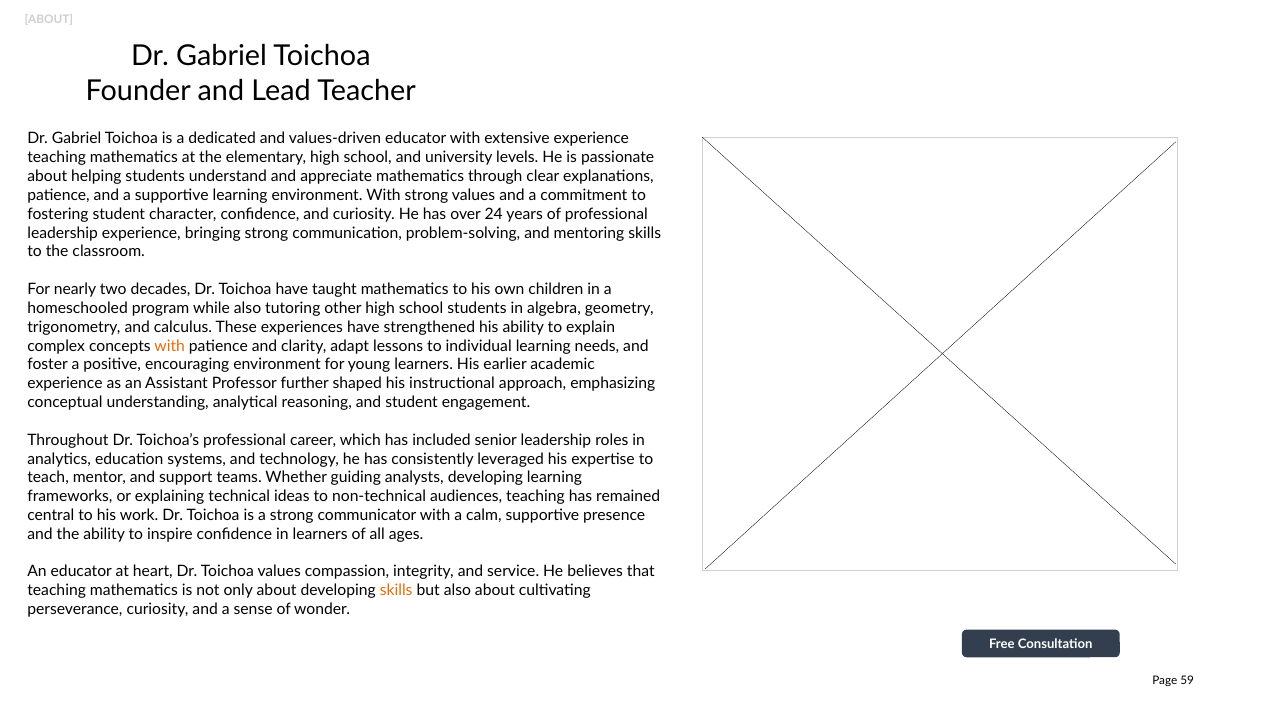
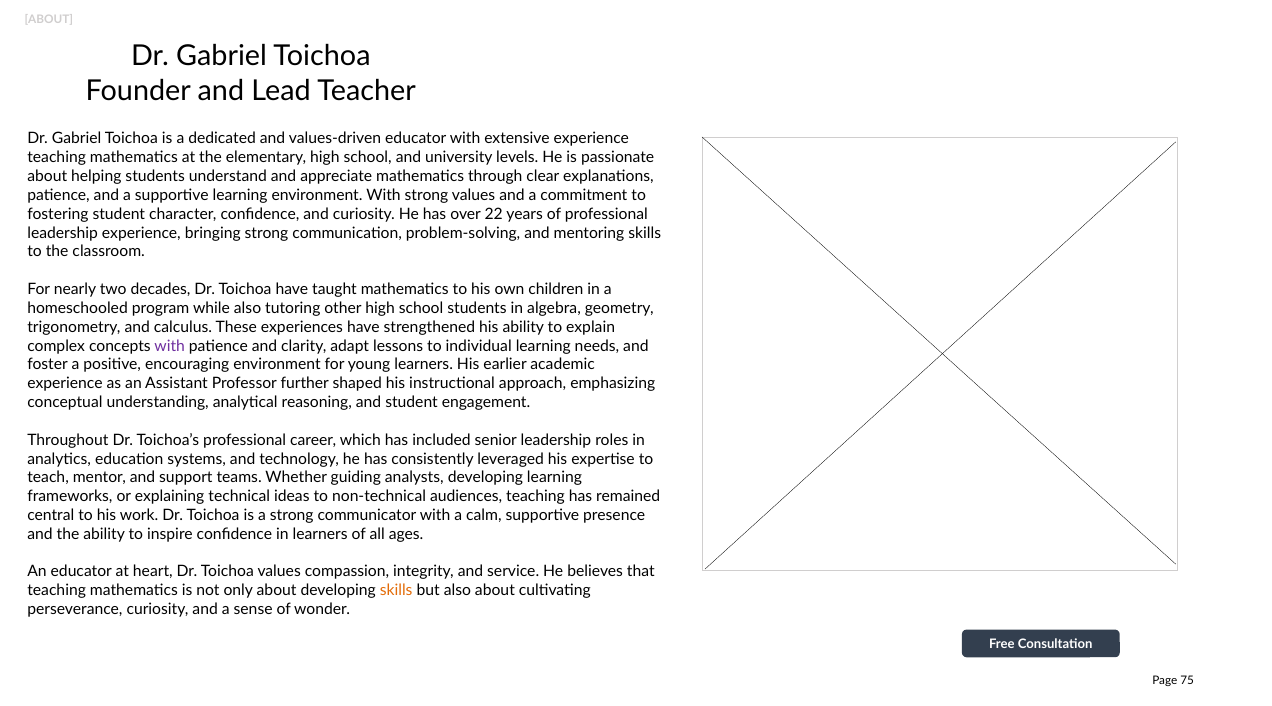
24: 24 -> 22 (494, 214)
with colour: orange -> purple (170, 346)
59: 59 -> 75 (1187, 682)
